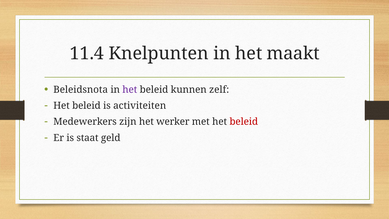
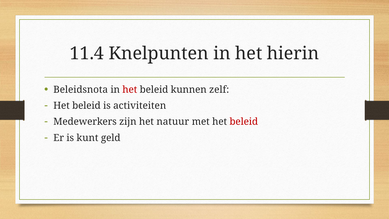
maakt: maakt -> hierin (293, 53)
het colour: purple -> red (130, 90)
werker: werker -> natuur (173, 122)
staat: staat -> kunt (87, 138)
